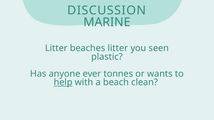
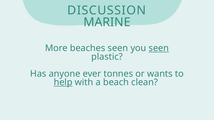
Litter: Litter -> More (56, 48)
beaches litter: litter -> seen (118, 48)
seen underline: none -> present (159, 48)
